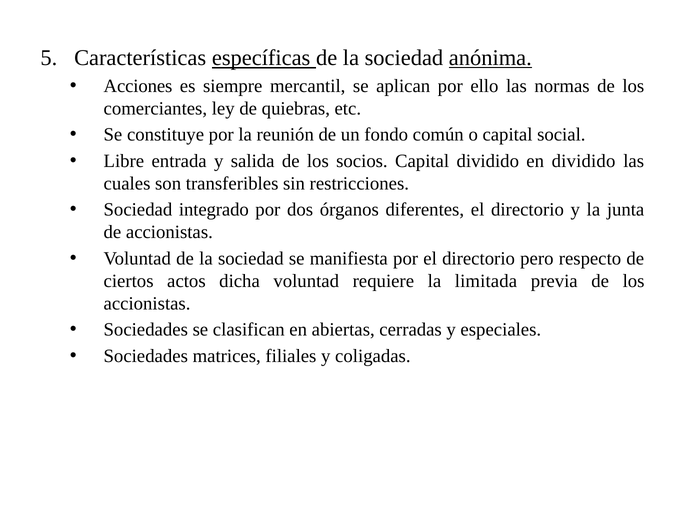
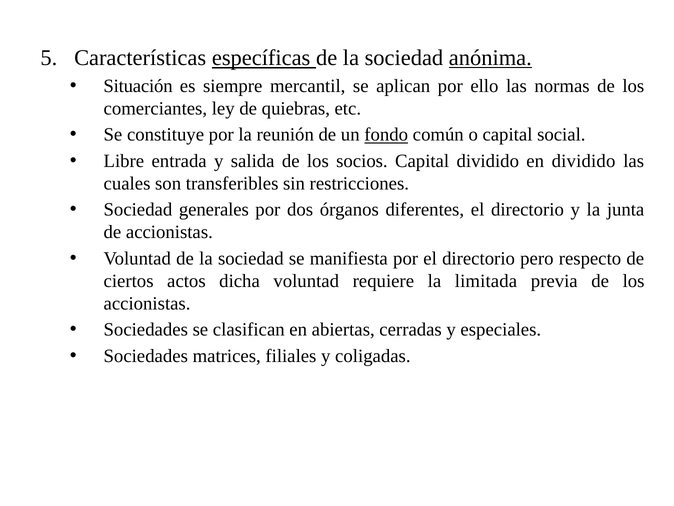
Acciones: Acciones -> Situación (138, 86)
fondo underline: none -> present (386, 135)
integrado: integrado -> generales (214, 210)
